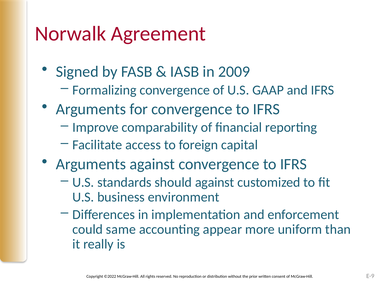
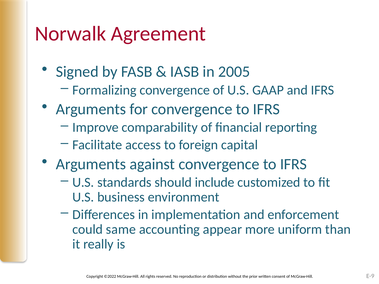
2009: 2009 -> 2005 (234, 72)
should against: against -> include (215, 183)
